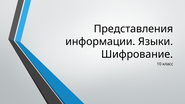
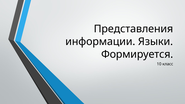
Шифрование: Шифрование -> Формируется (137, 54)
